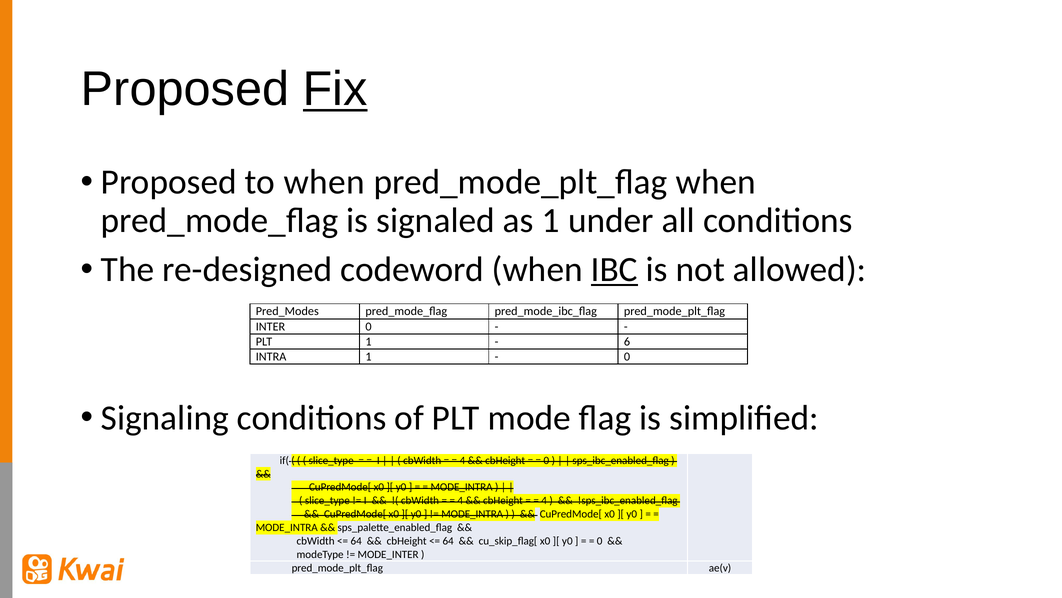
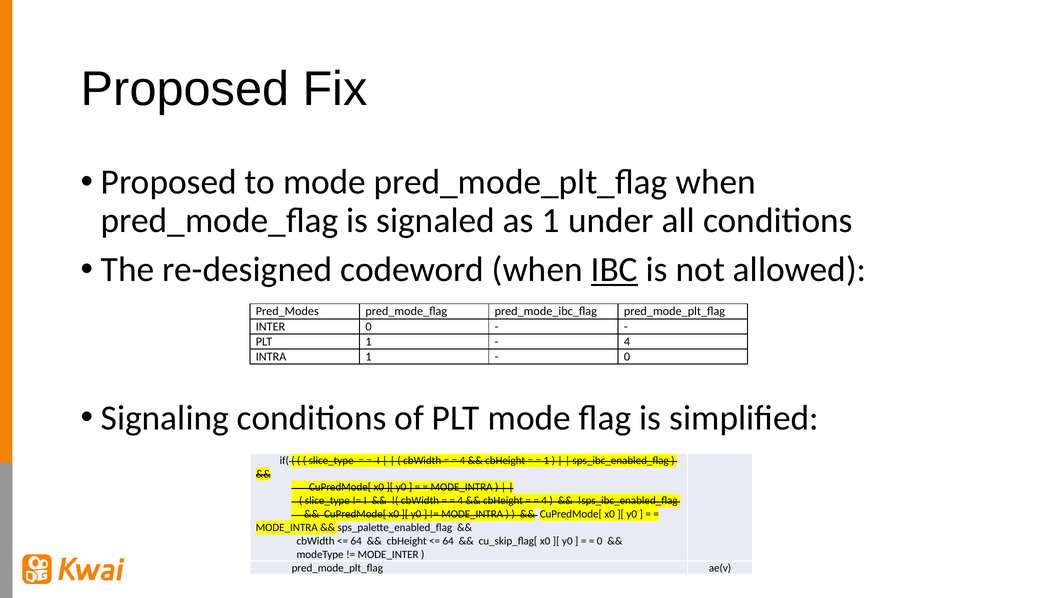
Fix underline: present -> none (335, 89)
to when: when -> mode (324, 182)
6: 6 -> 4 (627, 341)
0: 0 -> 1 (546, 460)
